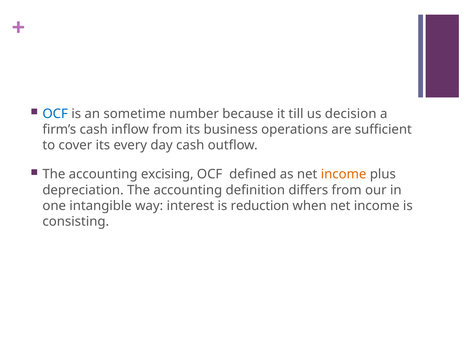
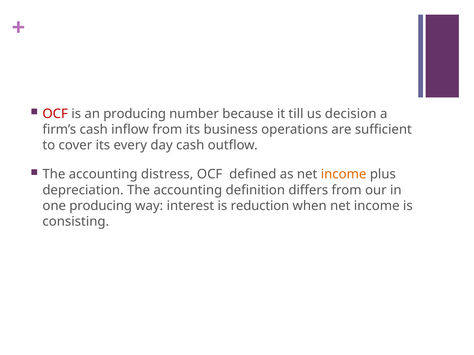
OCF colour: blue -> red (55, 114)
an sometime: sometime -> producing (135, 114)
excising: excising -> distress (167, 174)
one intangible: intangible -> producing (101, 206)
